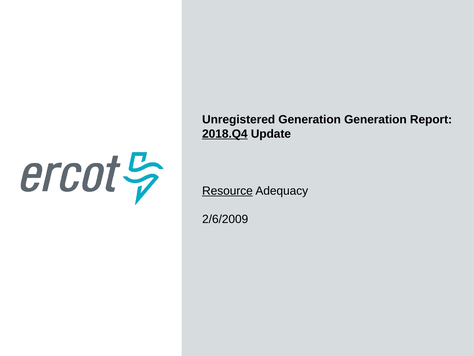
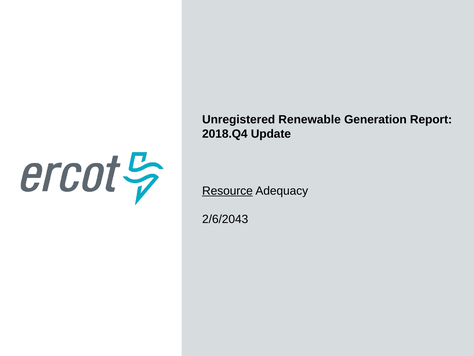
Unregistered Generation: Generation -> Renewable (310, 119)
2018.Q4 underline: present -> none (225, 134)
2/6/2009: 2/6/2009 -> 2/6/2043 (225, 219)
